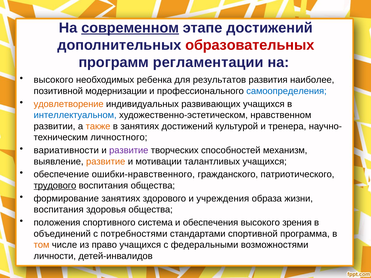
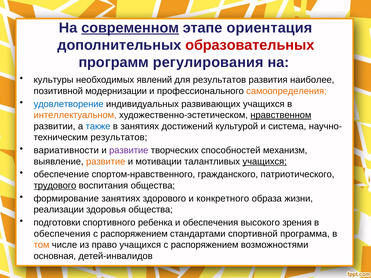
этапе достижений: достижений -> ориентация (270, 28)
регламентации: регламентации -> регулирования (208, 62)
высокого: высокого -> культуры (54, 80)
ребенка: ребенка -> явлений (154, 80)
самоопределения colour: blue -> orange (287, 91)
удовлетворение colour: orange -> blue (69, 104)
интеллектуальном colour: blue -> orange (75, 115)
нравственном underline: none -> present (281, 115)
также colour: orange -> blue (98, 126)
тренера: тренера -> система (287, 126)
личностного: личностного -> результатов (119, 137)
учащихся underline: none -> present (265, 162)
ошибки-нравственного: ошибки-нравственного -> спортом-нравственного (143, 175)
учреждения: учреждения -> конкретного (223, 199)
воспитания: воспитания -> реализации (59, 210)
положения: положения -> подготовки (57, 223)
система: система -> ребенка (155, 223)
объединений: объединений -> обеспечения (62, 234)
потребностями: потребностями -> распоряжением (134, 234)
учащихся с федеральными: федеральными -> распоряжением (205, 245)
личности: личности -> основная (55, 256)
